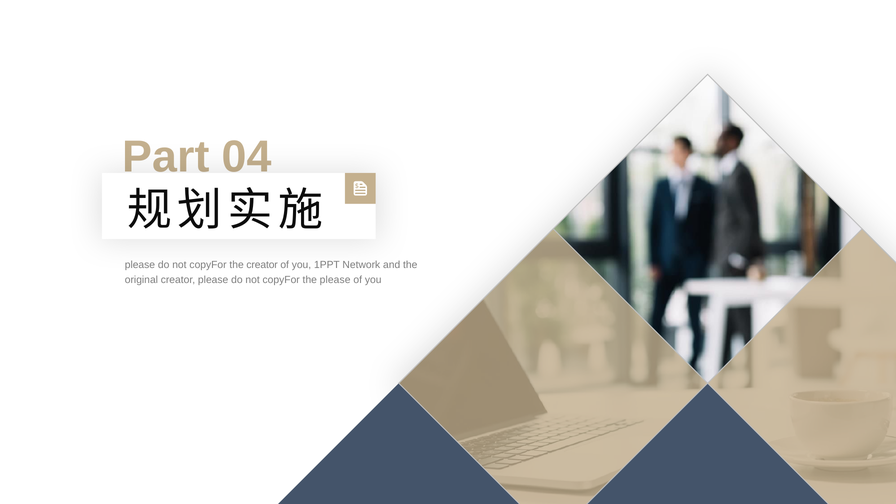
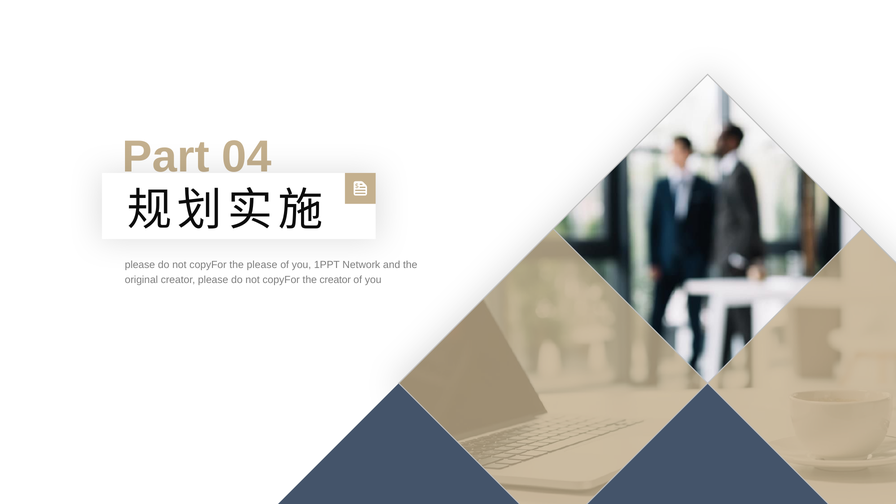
the creator: creator -> please (262, 265)
the please: please -> creator (335, 280)
